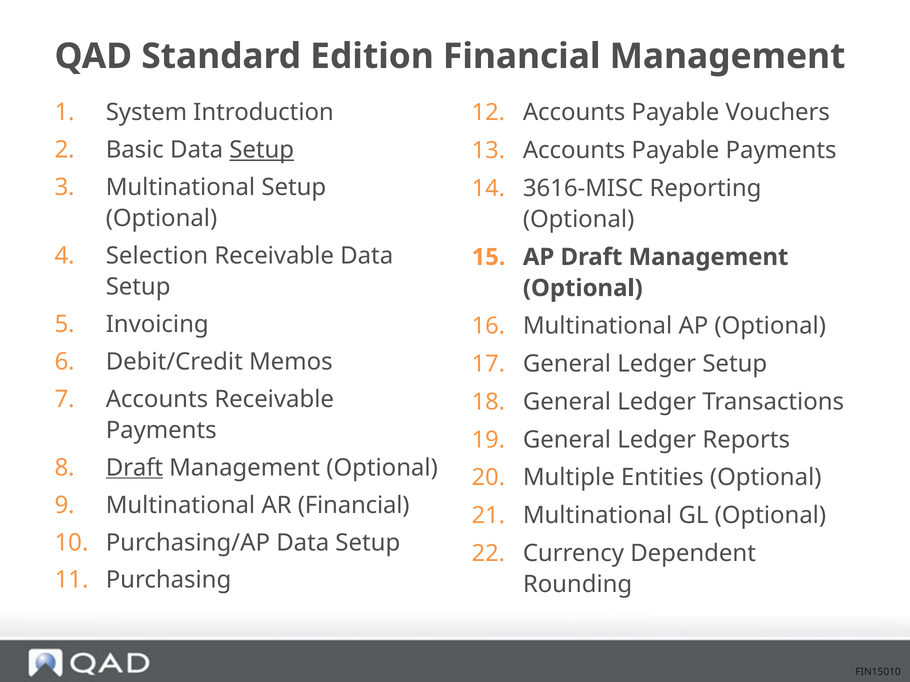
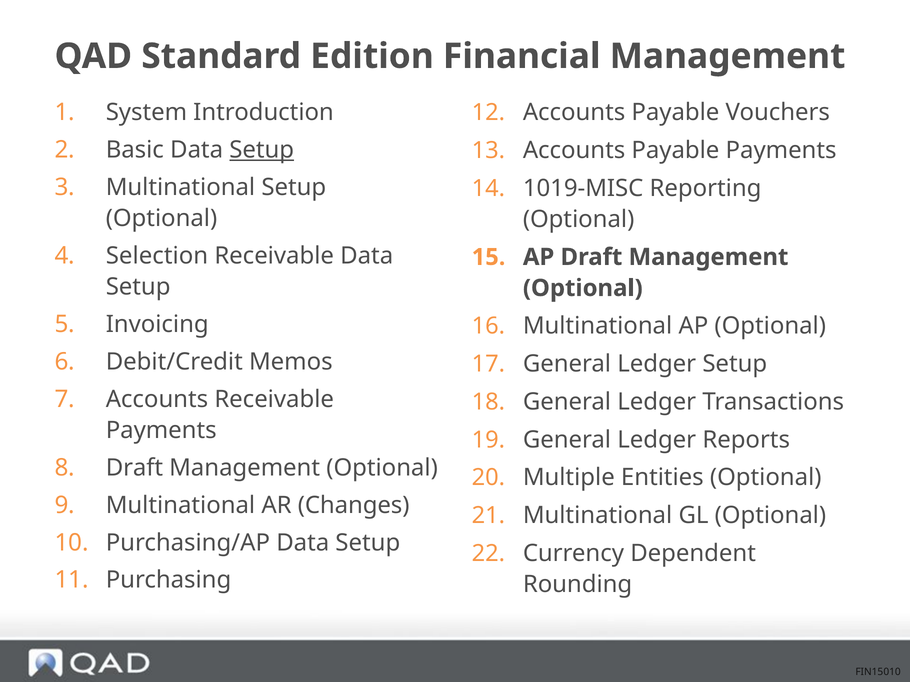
3616-MISC: 3616-MISC -> 1019-MISC (583, 188)
Draft underline: present -> none (134, 468)
AR Financial: Financial -> Changes (354, 506)
